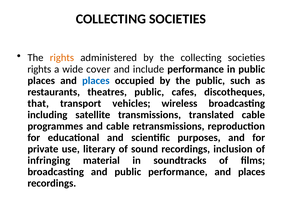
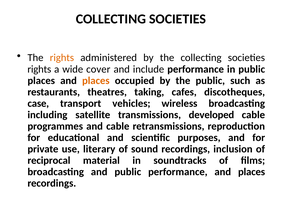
places colour: blue -> orange (96, 81)
theatres public: public -> taking (149, 92)
that: that -> case (38, 104)
translated: translated -> developed (211, 115)
infringing: infringing -> reciprocal (49, 161)
